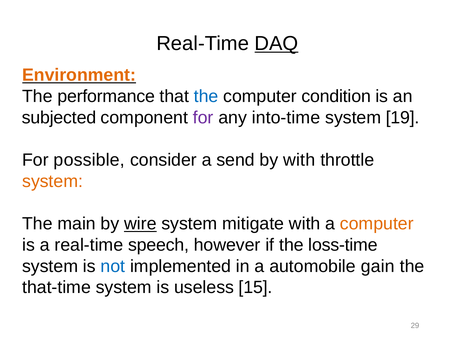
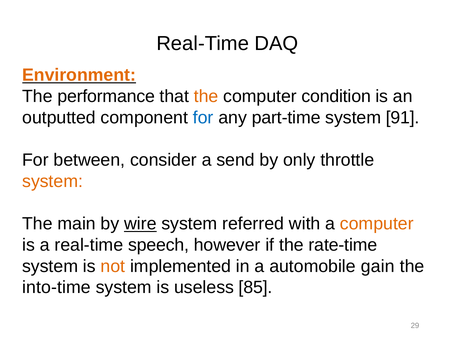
DAQ underline: present -> none (276, 44)
the colour: blue -> orange (206, 96)
subjected: subjected -> outputted (59, 118)
for colour: purple -> blue (203, 118)
into-time: into-time -> part-time (286, 118)
19: 19 -> 91 (403, 118)
possible: possible -> between (89, 160)
by with: with -> only (299, 160)
mitigate: mitigate -> referred (253, 224)
loss-time: loss-time -> rate-time (343, 245)
not colour: blue -> orange (113, 266)
that-time: that-time -> into-time (56, 288)
15: 15 -> 85 (255, 288)
